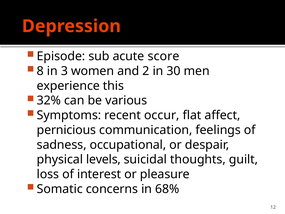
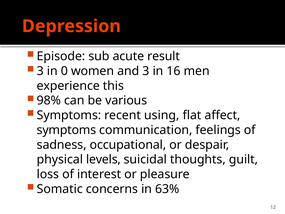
score: score -> result (164, 56)
8: 8 -> 3 (40, 71)
3: 3 -> 0 (64, 71)
and 2: 2 -> 3 (146, 71)
30: 30 -> 16 (174, 71)
32%: 32% -> 98% (49, 100)
occur: occur -> using (162, 115)
pernicious: pernicious -> symptoms (66, 130)
68%: 68% -> 63% (167, 189)
